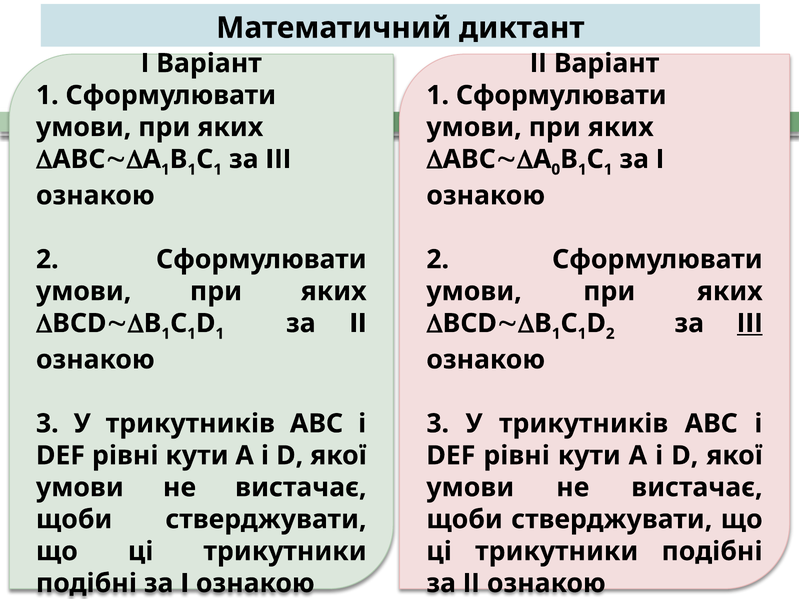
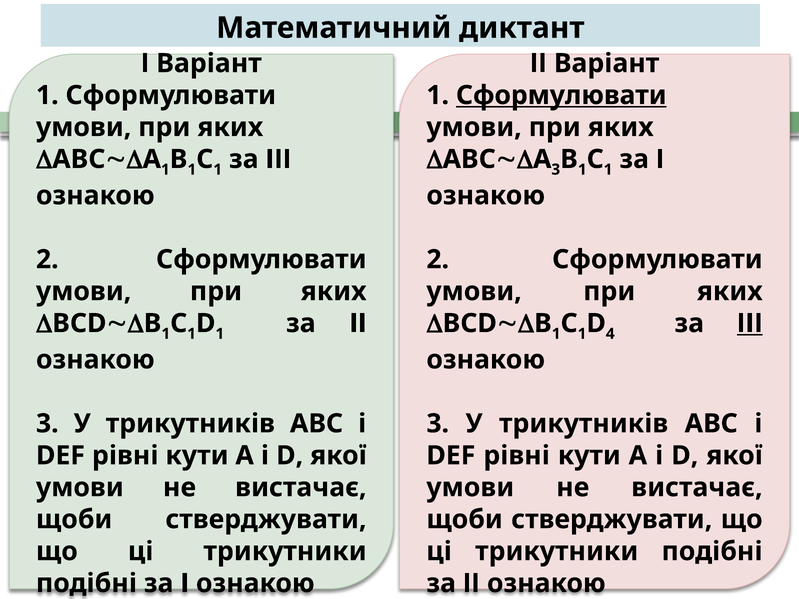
Сформулювати underline: none -> present (561, 95)
0: 0 -> 3 (556, 170)
D 2: 2 -> 4 (610, 334)
